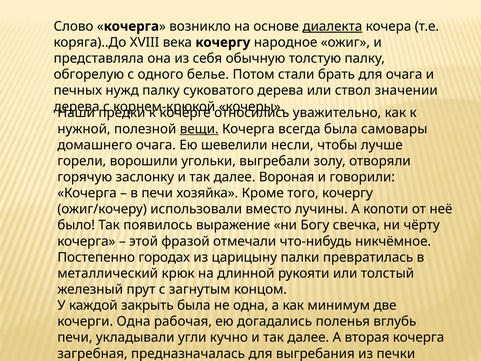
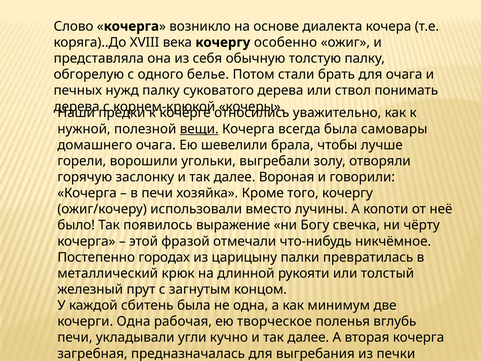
диалекта underline: present -> none (332, 26)
народное: народное -> особенно (286, 42)
значении: значении -> понимать (406, 90)
несли: несли -> брала (292, 145)
закрыть: закрыть -> сбитень (147, 305)
догадались: догадались -> творческое (275, 321)
